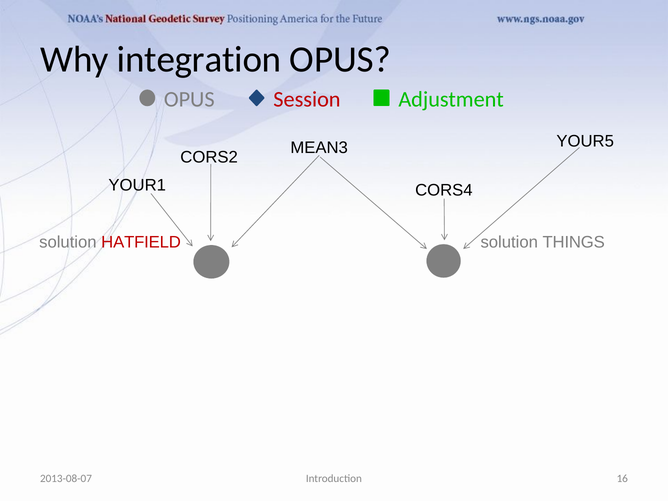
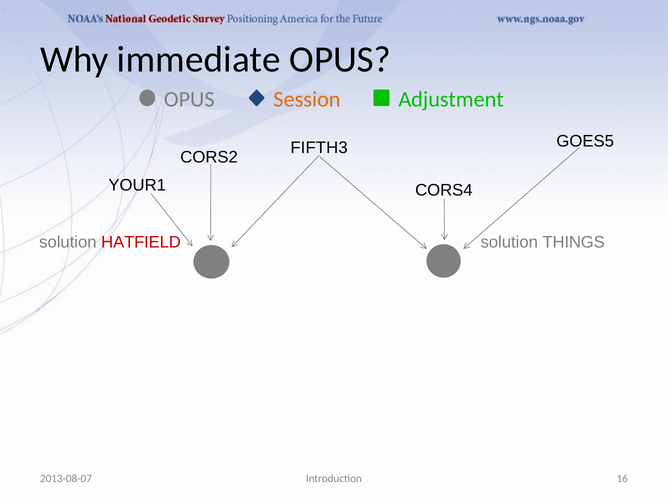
integration: integration -> immediate (199, 59)
Session colour: red -> orange (307, 99)
YOUR5: YOUR5 -> GOES5 (585, 141)
MEAN3: MEAN3 -> FIFTH3 (319, 148)
